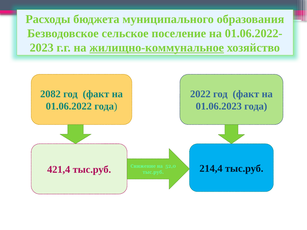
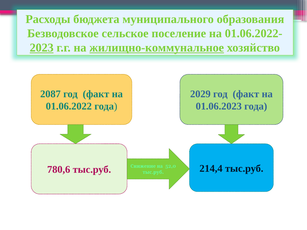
2023 underline: none -> present (42, 48)
2082: 2082 -> 2087 (50, 94)
2022: 2022 -> 2029 (200, 94)
421,4: 421,4 -> 780,6 (59, 170)
